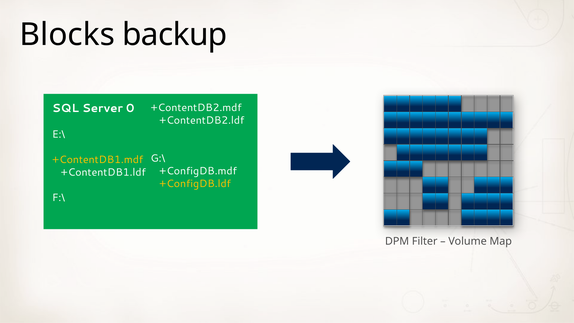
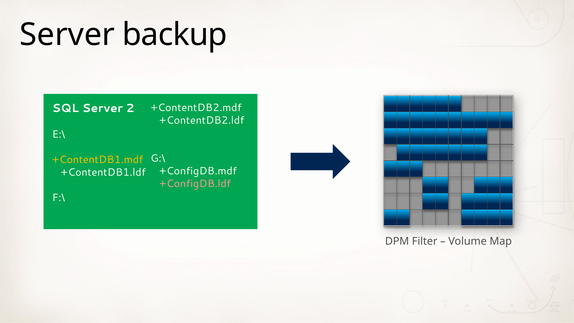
Blocks: Blocks -> Server (67, 35)
0: 0 -> 2 (130, 108)
+ConfigDB.ldf colour: yellow -> pink (195, 184)
